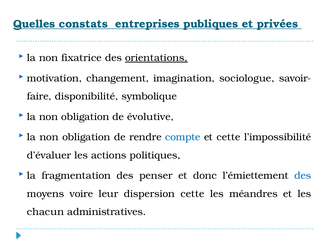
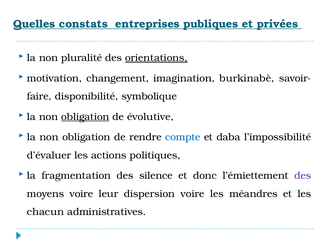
fixatrice: fixatrice -> pluralité (82, 58)
sociologue: sociologue -> burkinabè (247, 78)
obligation underline: none -> present (85, 117)
et cette: cette -> daba (229, 137)
penser: penser -> silence (156, 176)
des colour: blue -> purple (303, 176)
dispersion cette: cette -> voire (192, 194)
